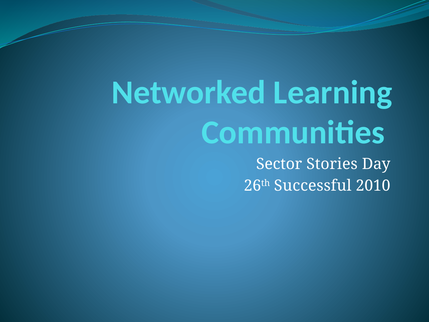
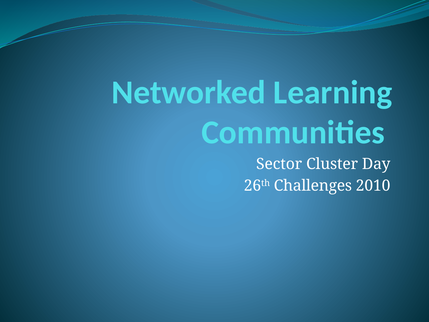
Stories: Stories -> Cluster (332, 164)
Successful: Successful -> Challenges (313, 186)
